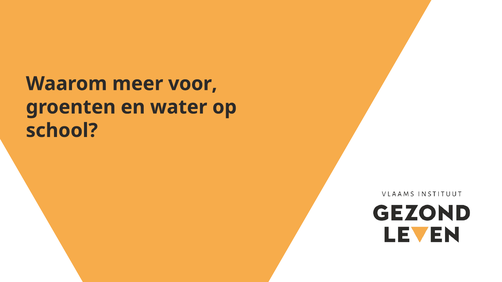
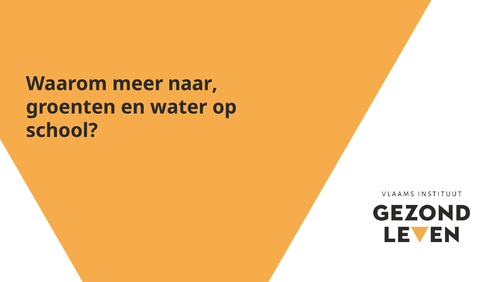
voor: voor -> naar (193, 84)
